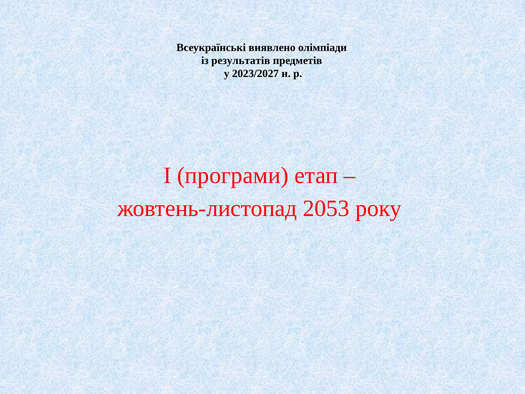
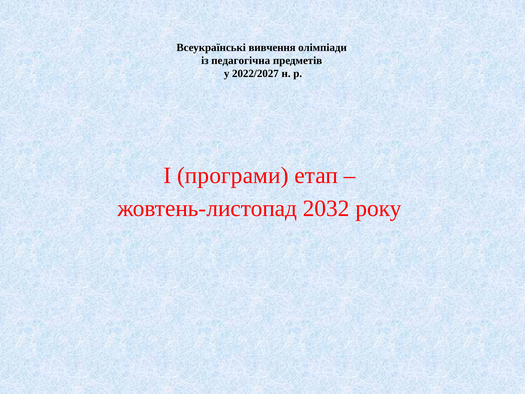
виявлено: виявлено -> вивчення (272, 47)
результатів: результатів -> педагогічна (241, 61)
2023/2027: 2023/2027 -> 2022/2027 (255, 74)
2053: 2053 -> 2032 (326, 208)
